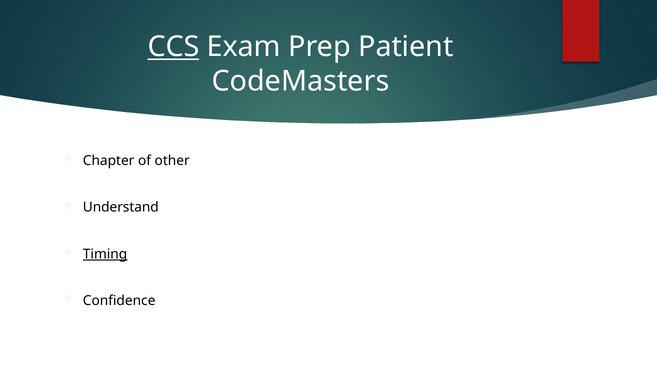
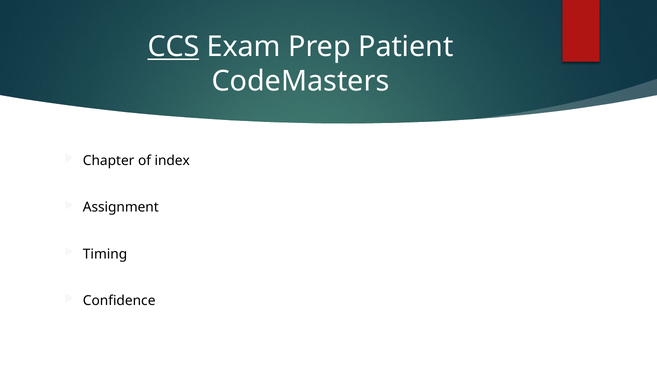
other: other -> index (172, 161)
Understand: Understand -> Assignment (121, 207)
Timing underline: present -> none (105, 254)
